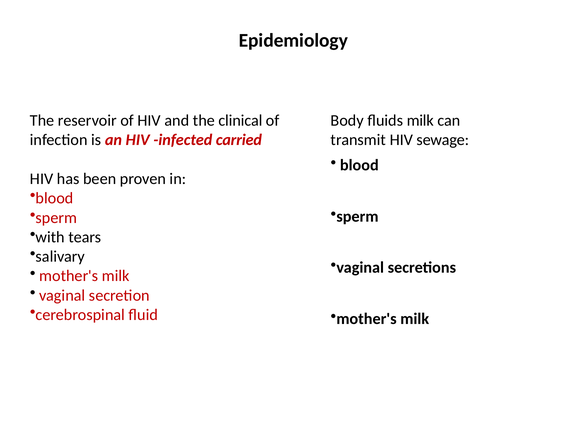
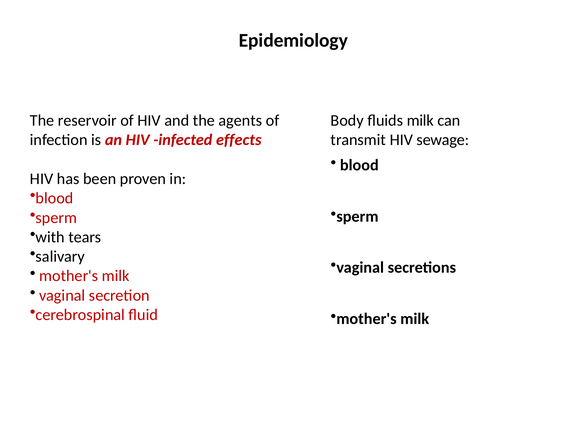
clinical: clinical -> agents (240, 120)
carried: carried -> effects (239, 140)
